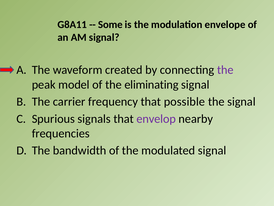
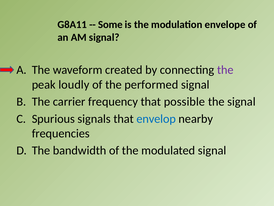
model: model -> loudly (74, 84)
eliminating: eliminating -> performed (151, 84)
envelop colour: purple -> blue (156, 118)
